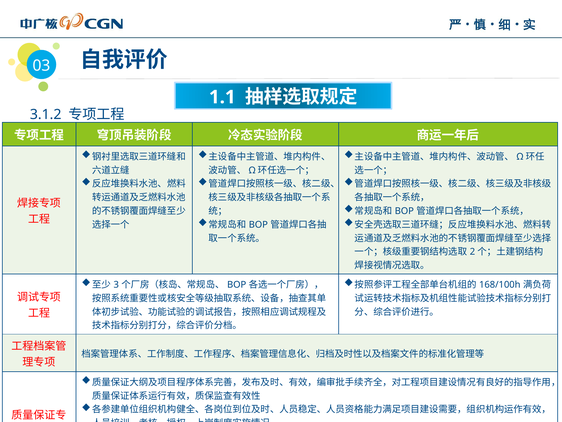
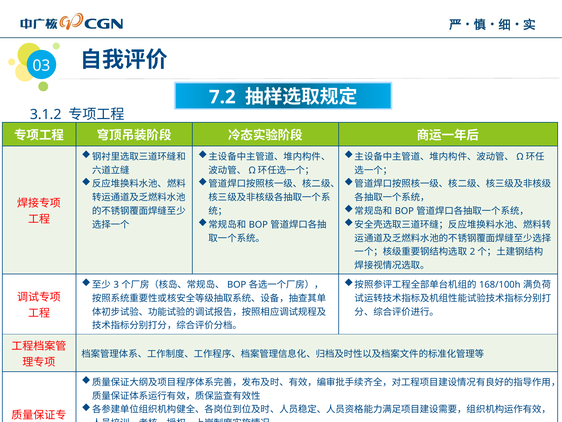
1.1: 1.1 -> 7.2 (222, 97)
